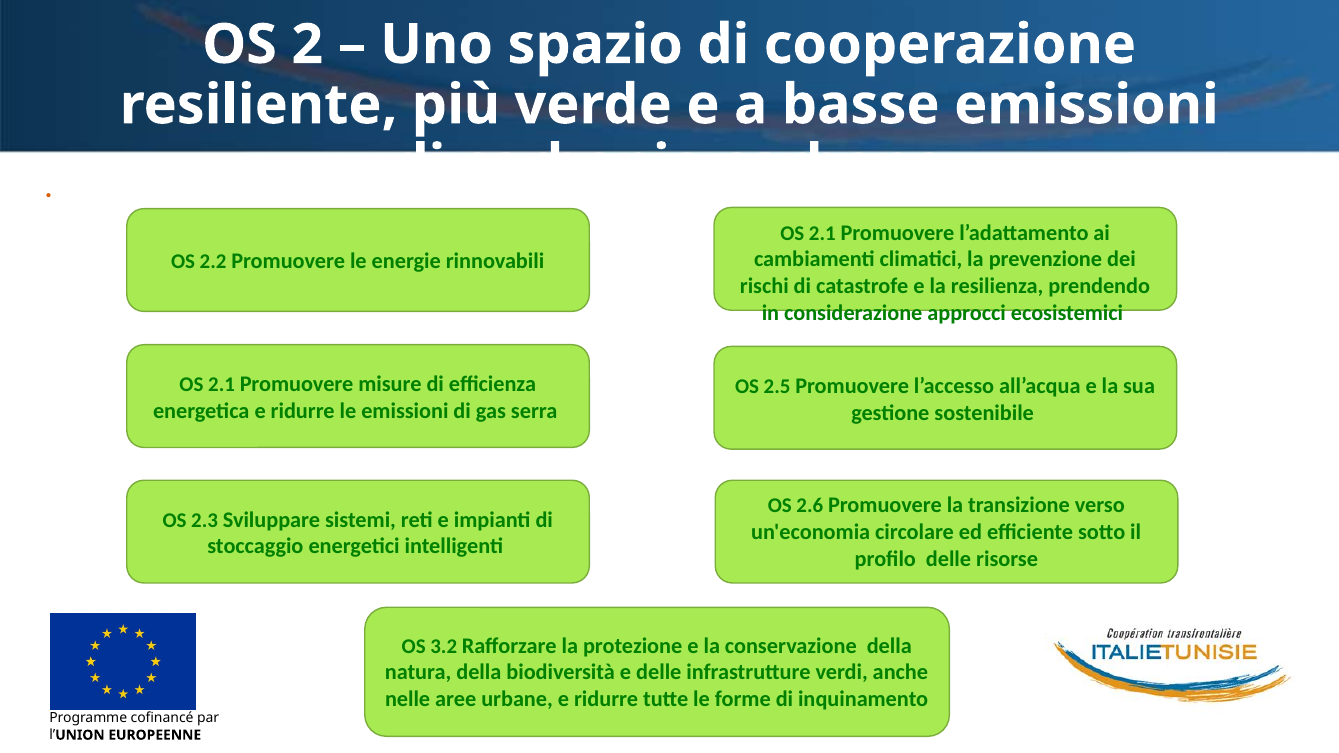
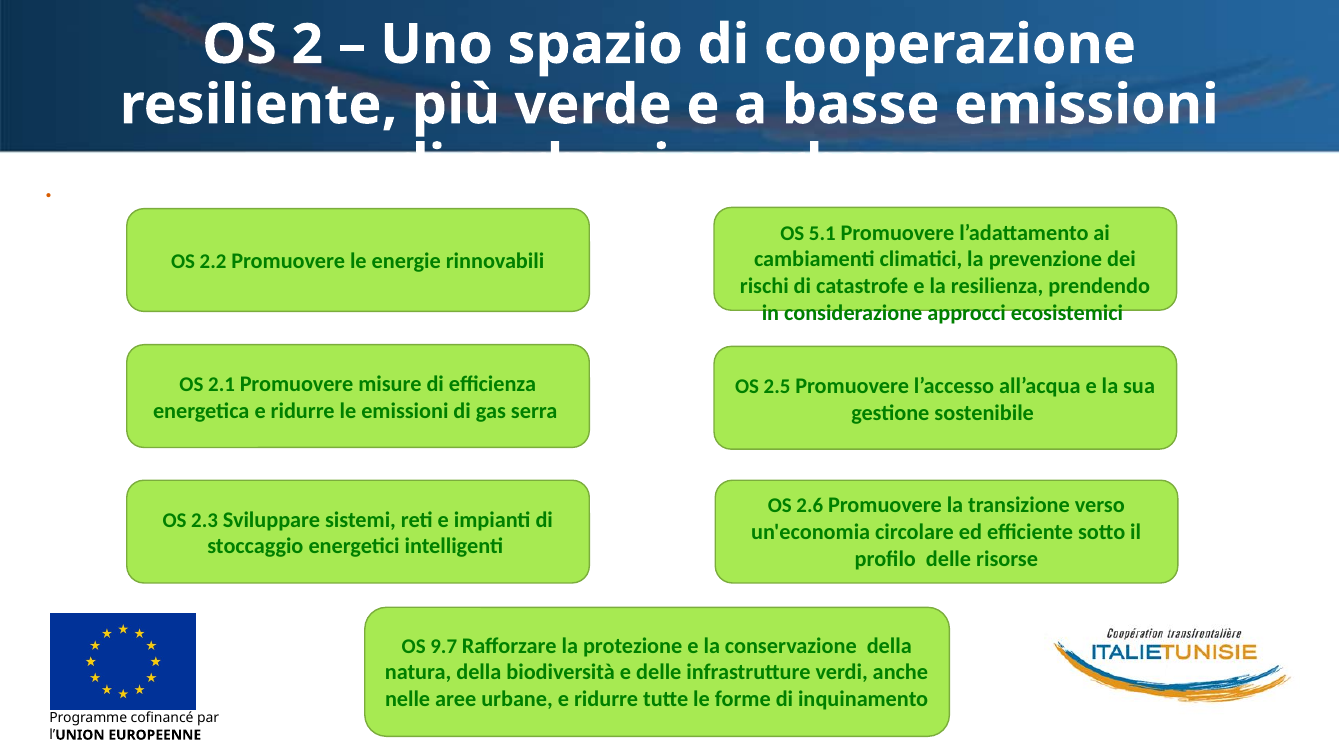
2.1: 2.1 -> 5.1 (822, 233)
3.2: 3.2 -> 9.7 (444, 646)
